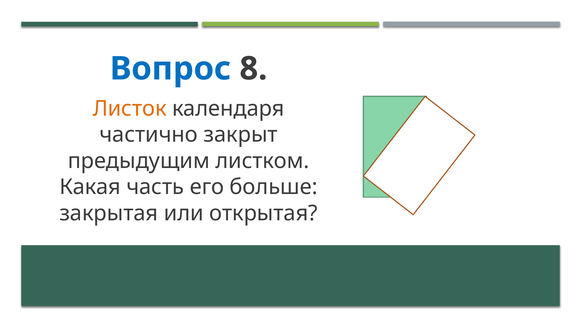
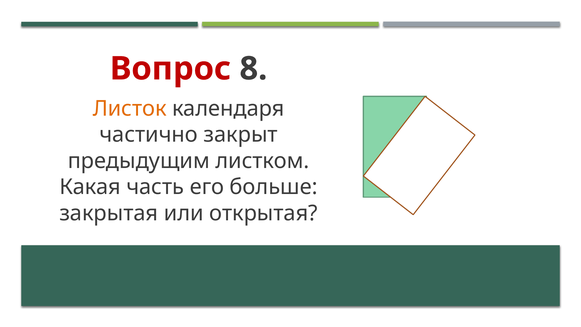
Вопрос colour: blue -> red (170, 69)
